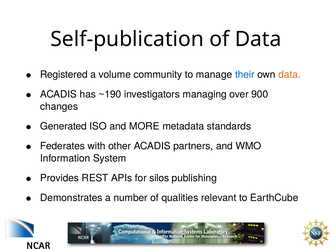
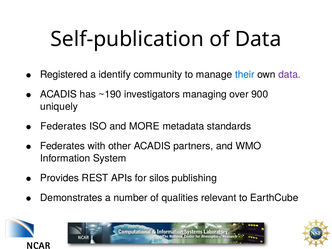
volume: volume -> identify (115, 75)
data colour: orange -> purple (290, 75)
changes: changes -> uniquely (59, 106)
Generated: Generated -> Federates (63, 126)
